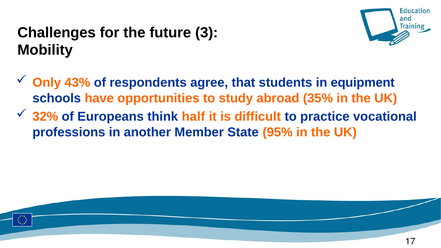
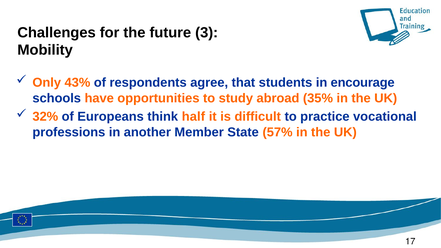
equipment: equipment -> encourage (363, 83)
95%: 95% -> 57% (278, 132)
